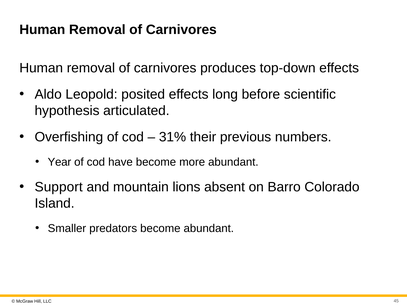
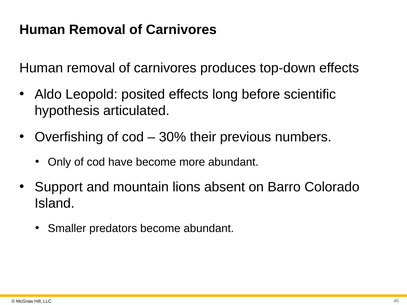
31%: 31% -> 30% (172, 137)
Year: Year -> Only (59, 162)
